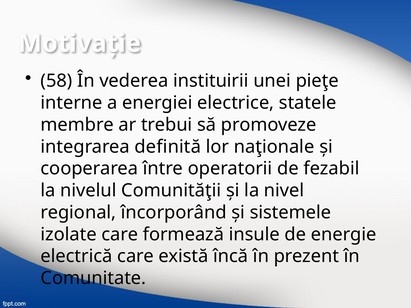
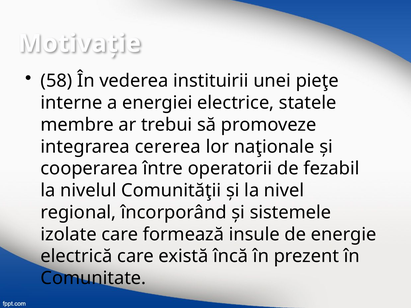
definită: definită -> cererea (168, 147)
